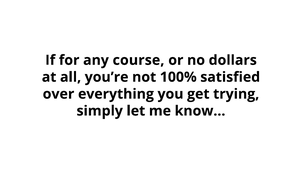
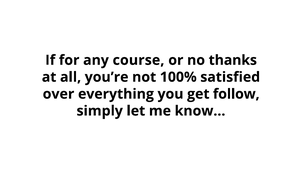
dollars: dollars -> thanks (233, 60)
trying: trying -> follow (236, 94)
